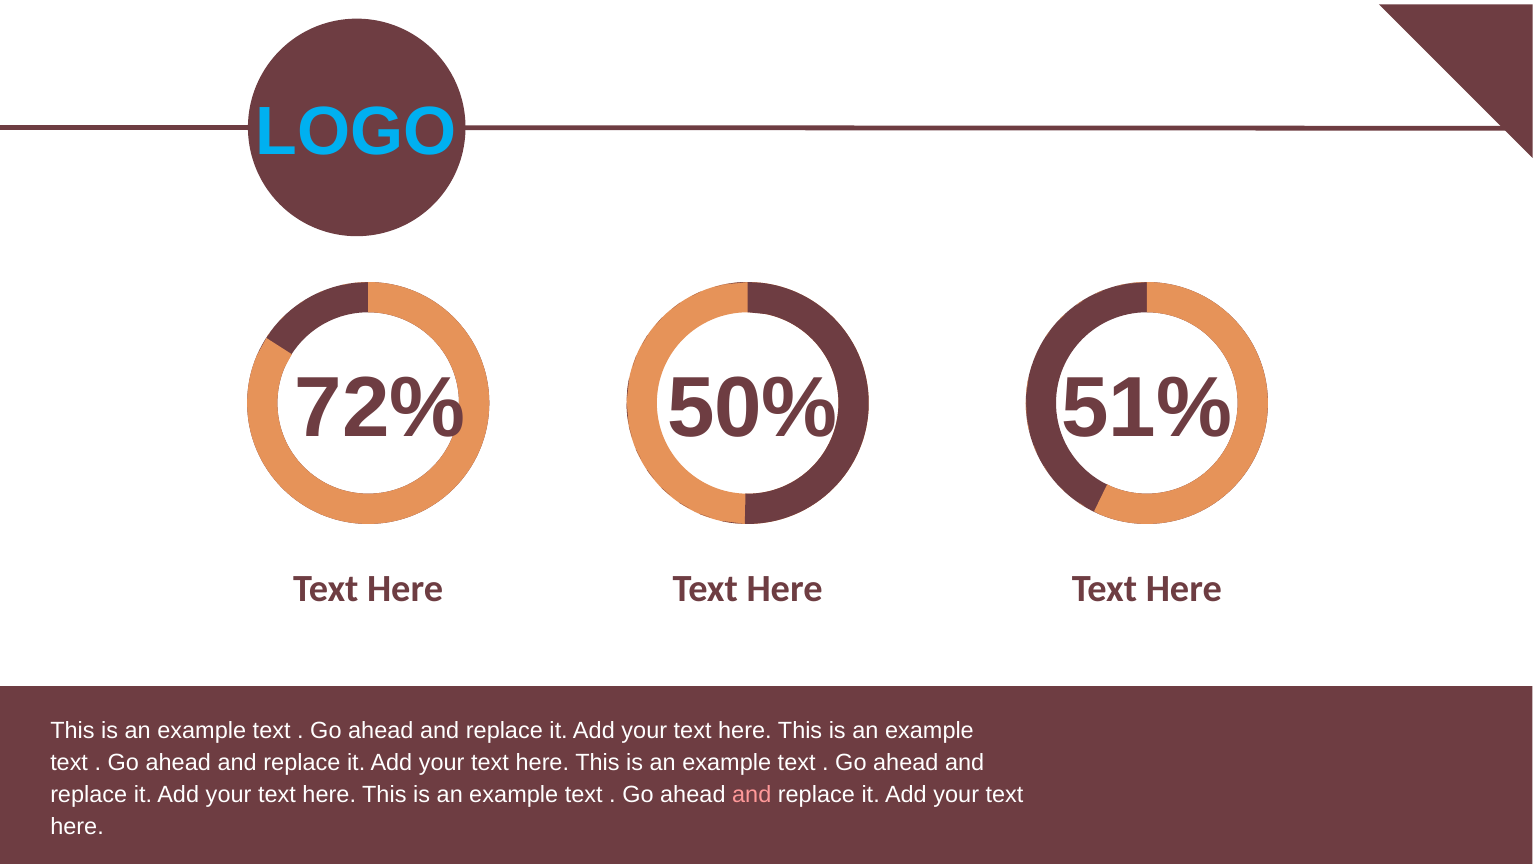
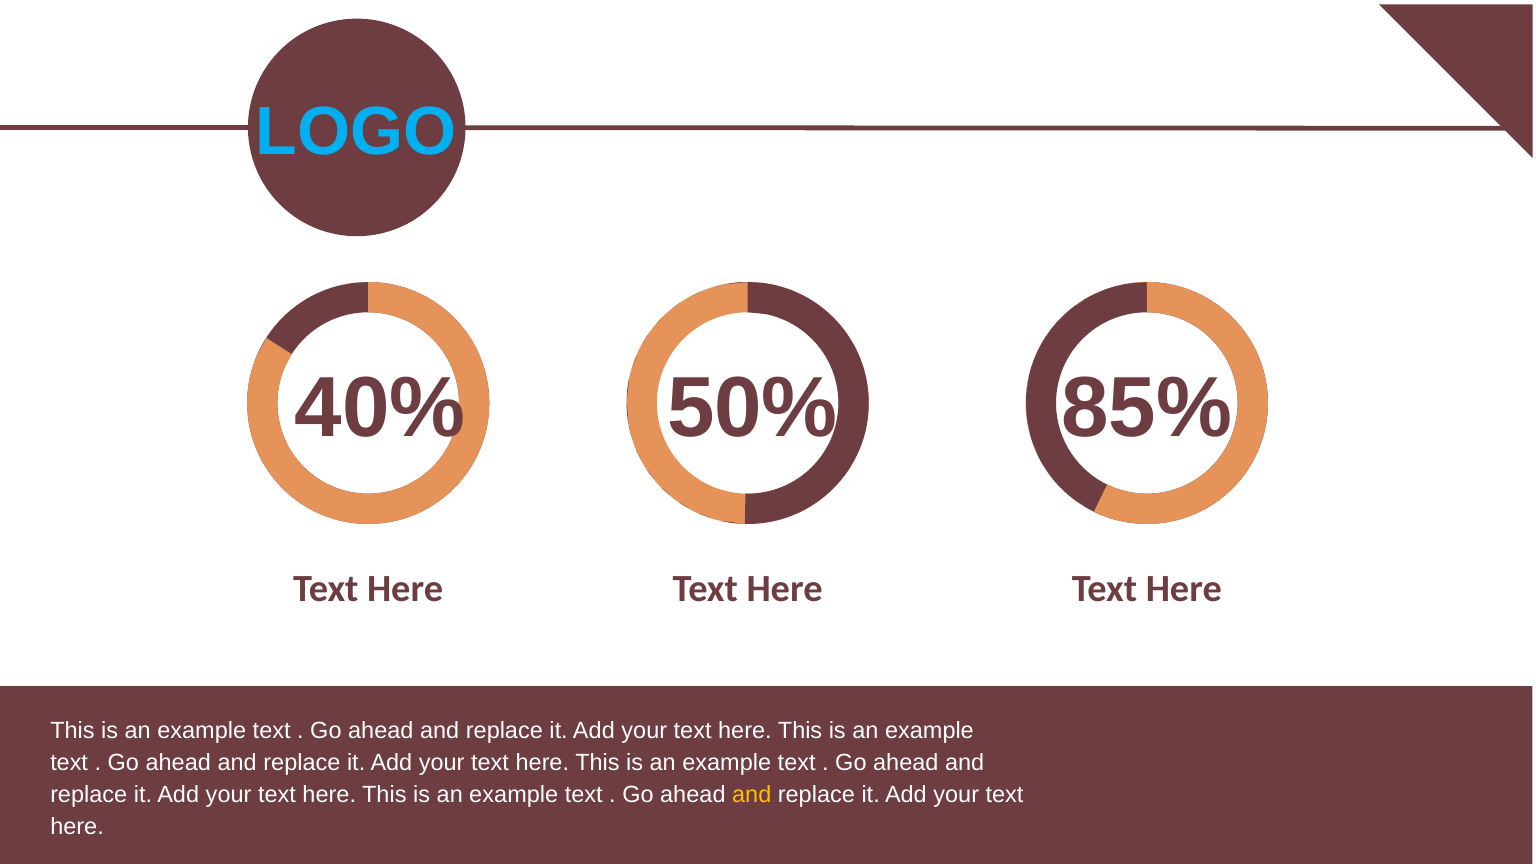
72%: 72% -> 40% (380, 408)
51%: 51% -> 85% (1147, 408)
and colour: pink -> yellow (752, 795)
